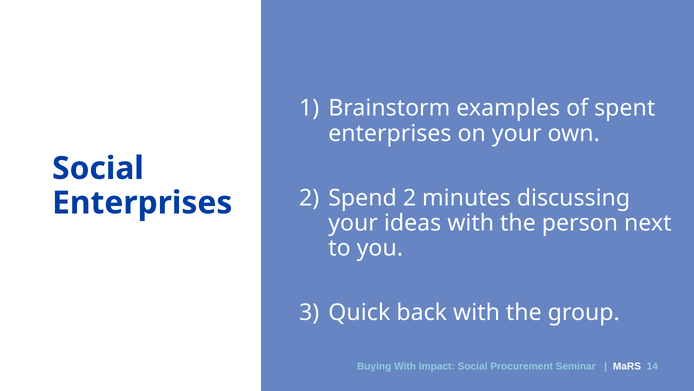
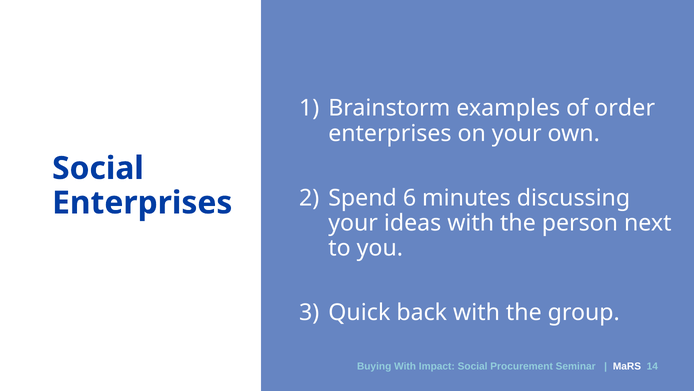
spent: spent -> order (625, 108)
Spend 2: 2 -> 6 (410, 198)
